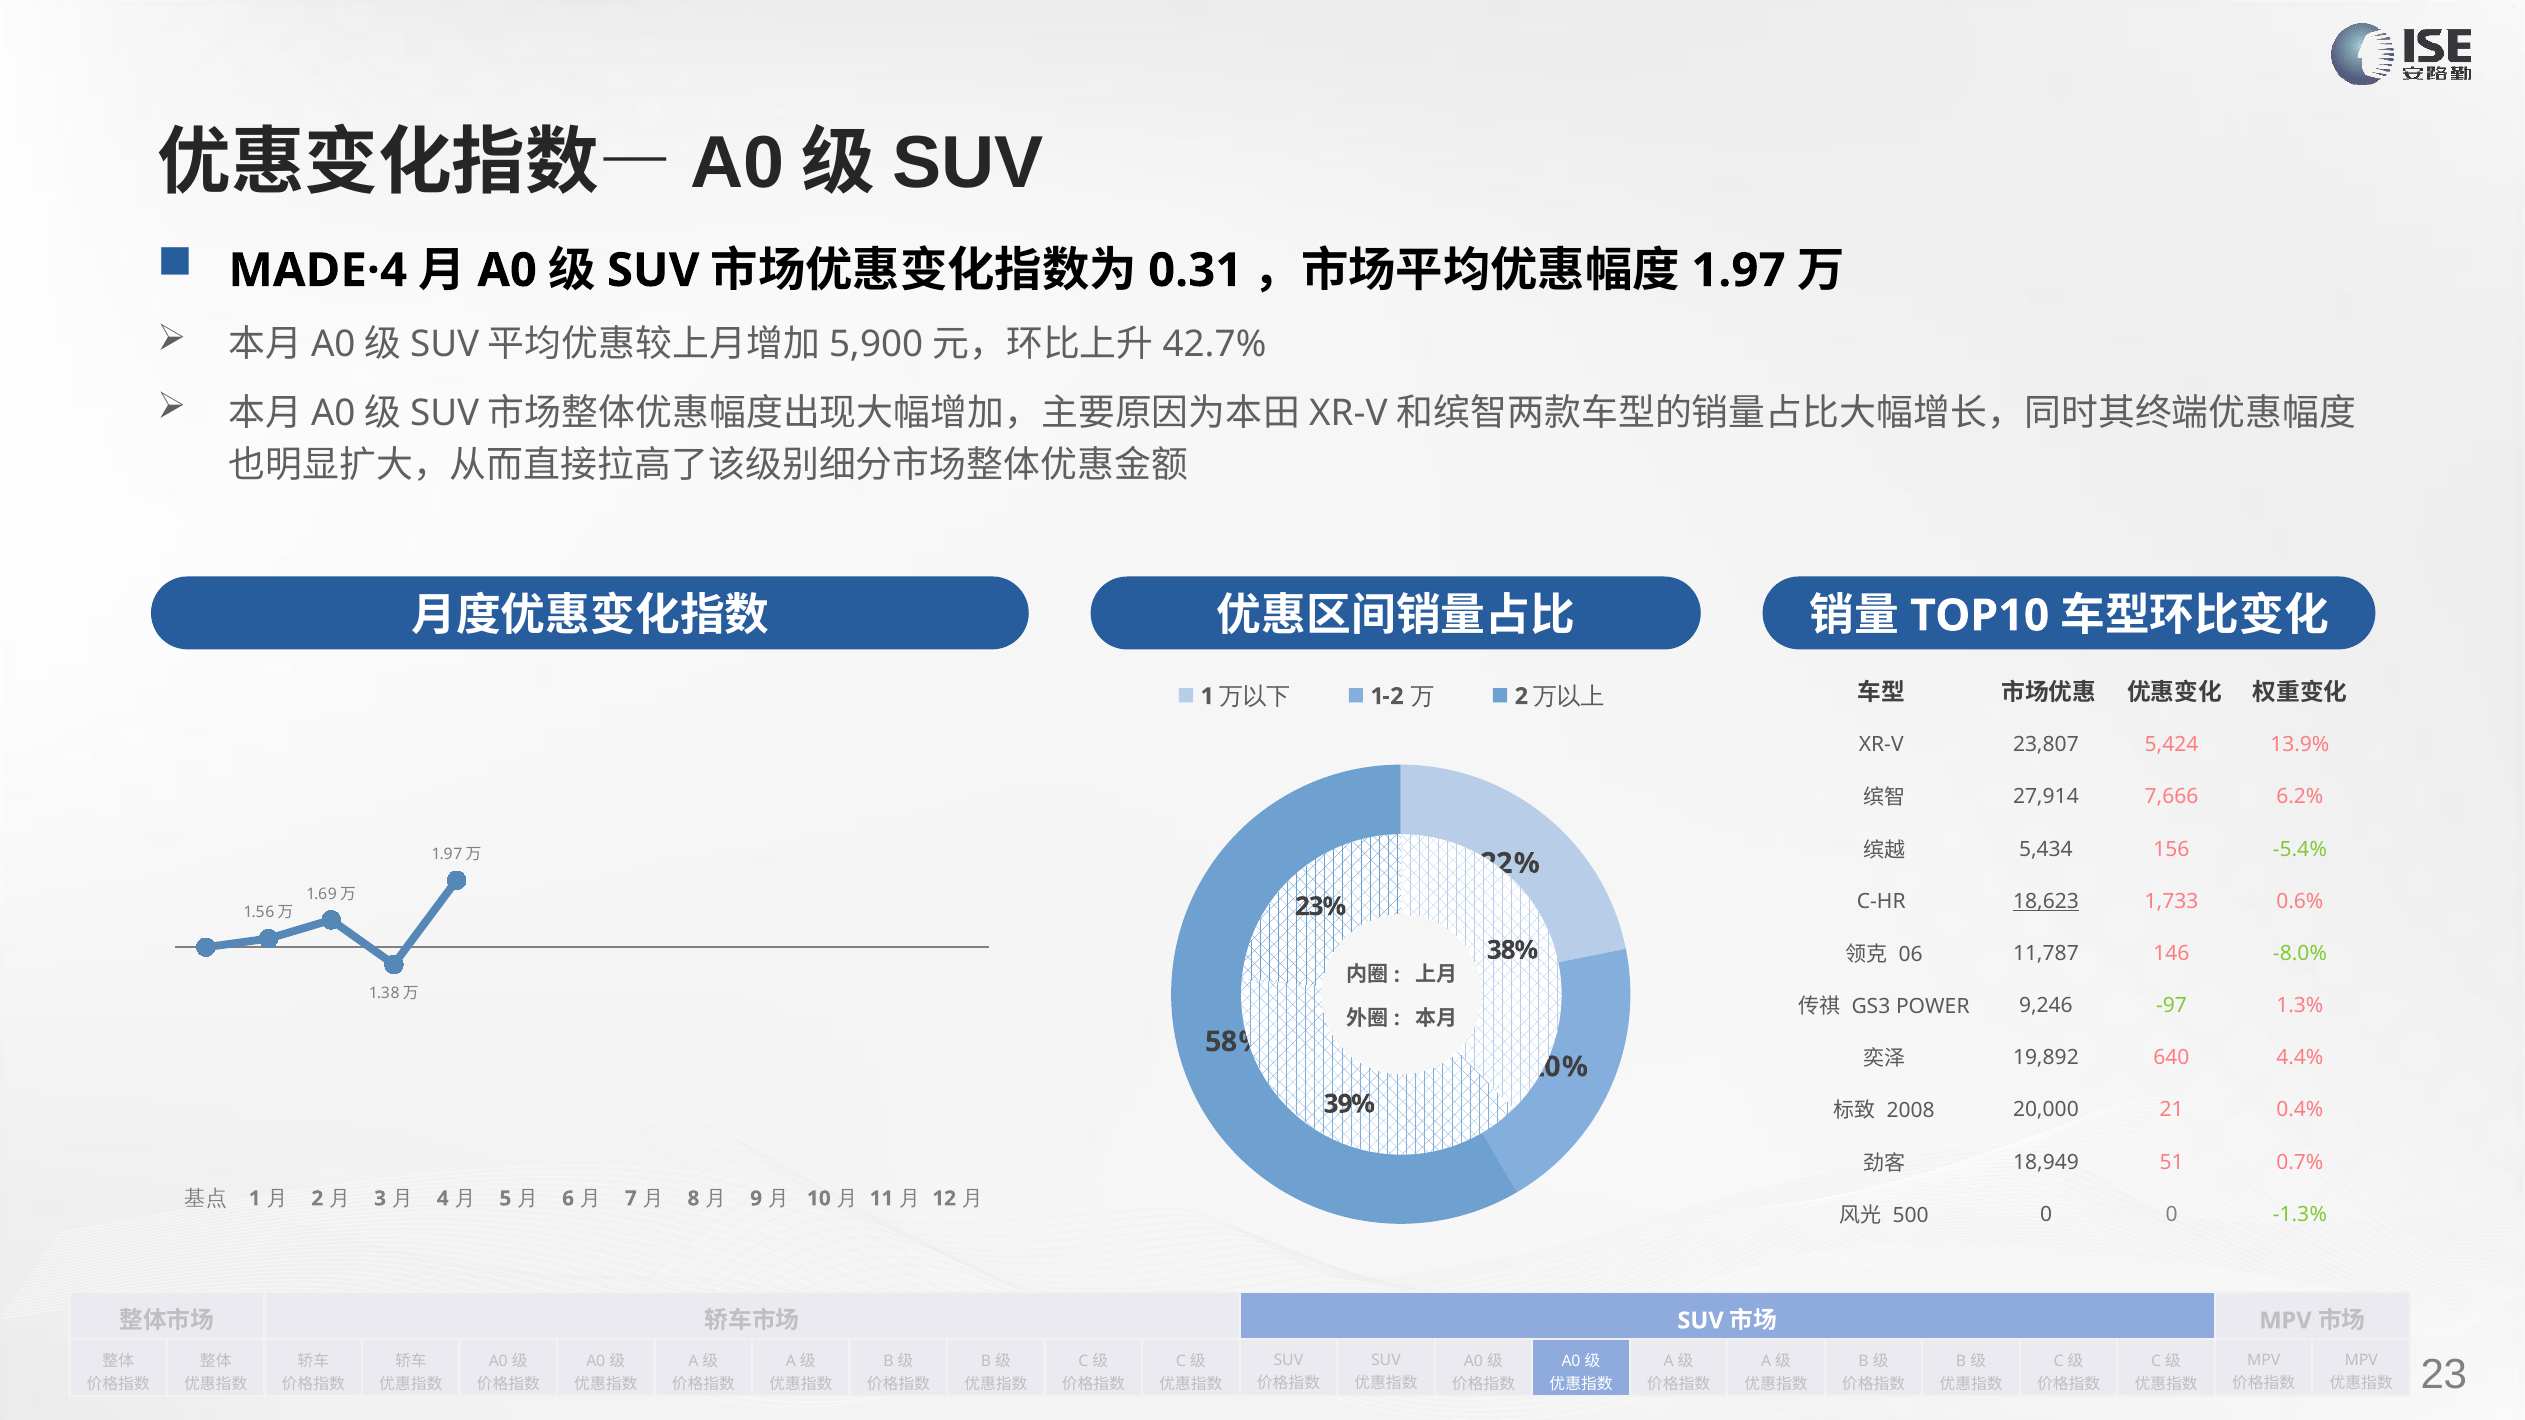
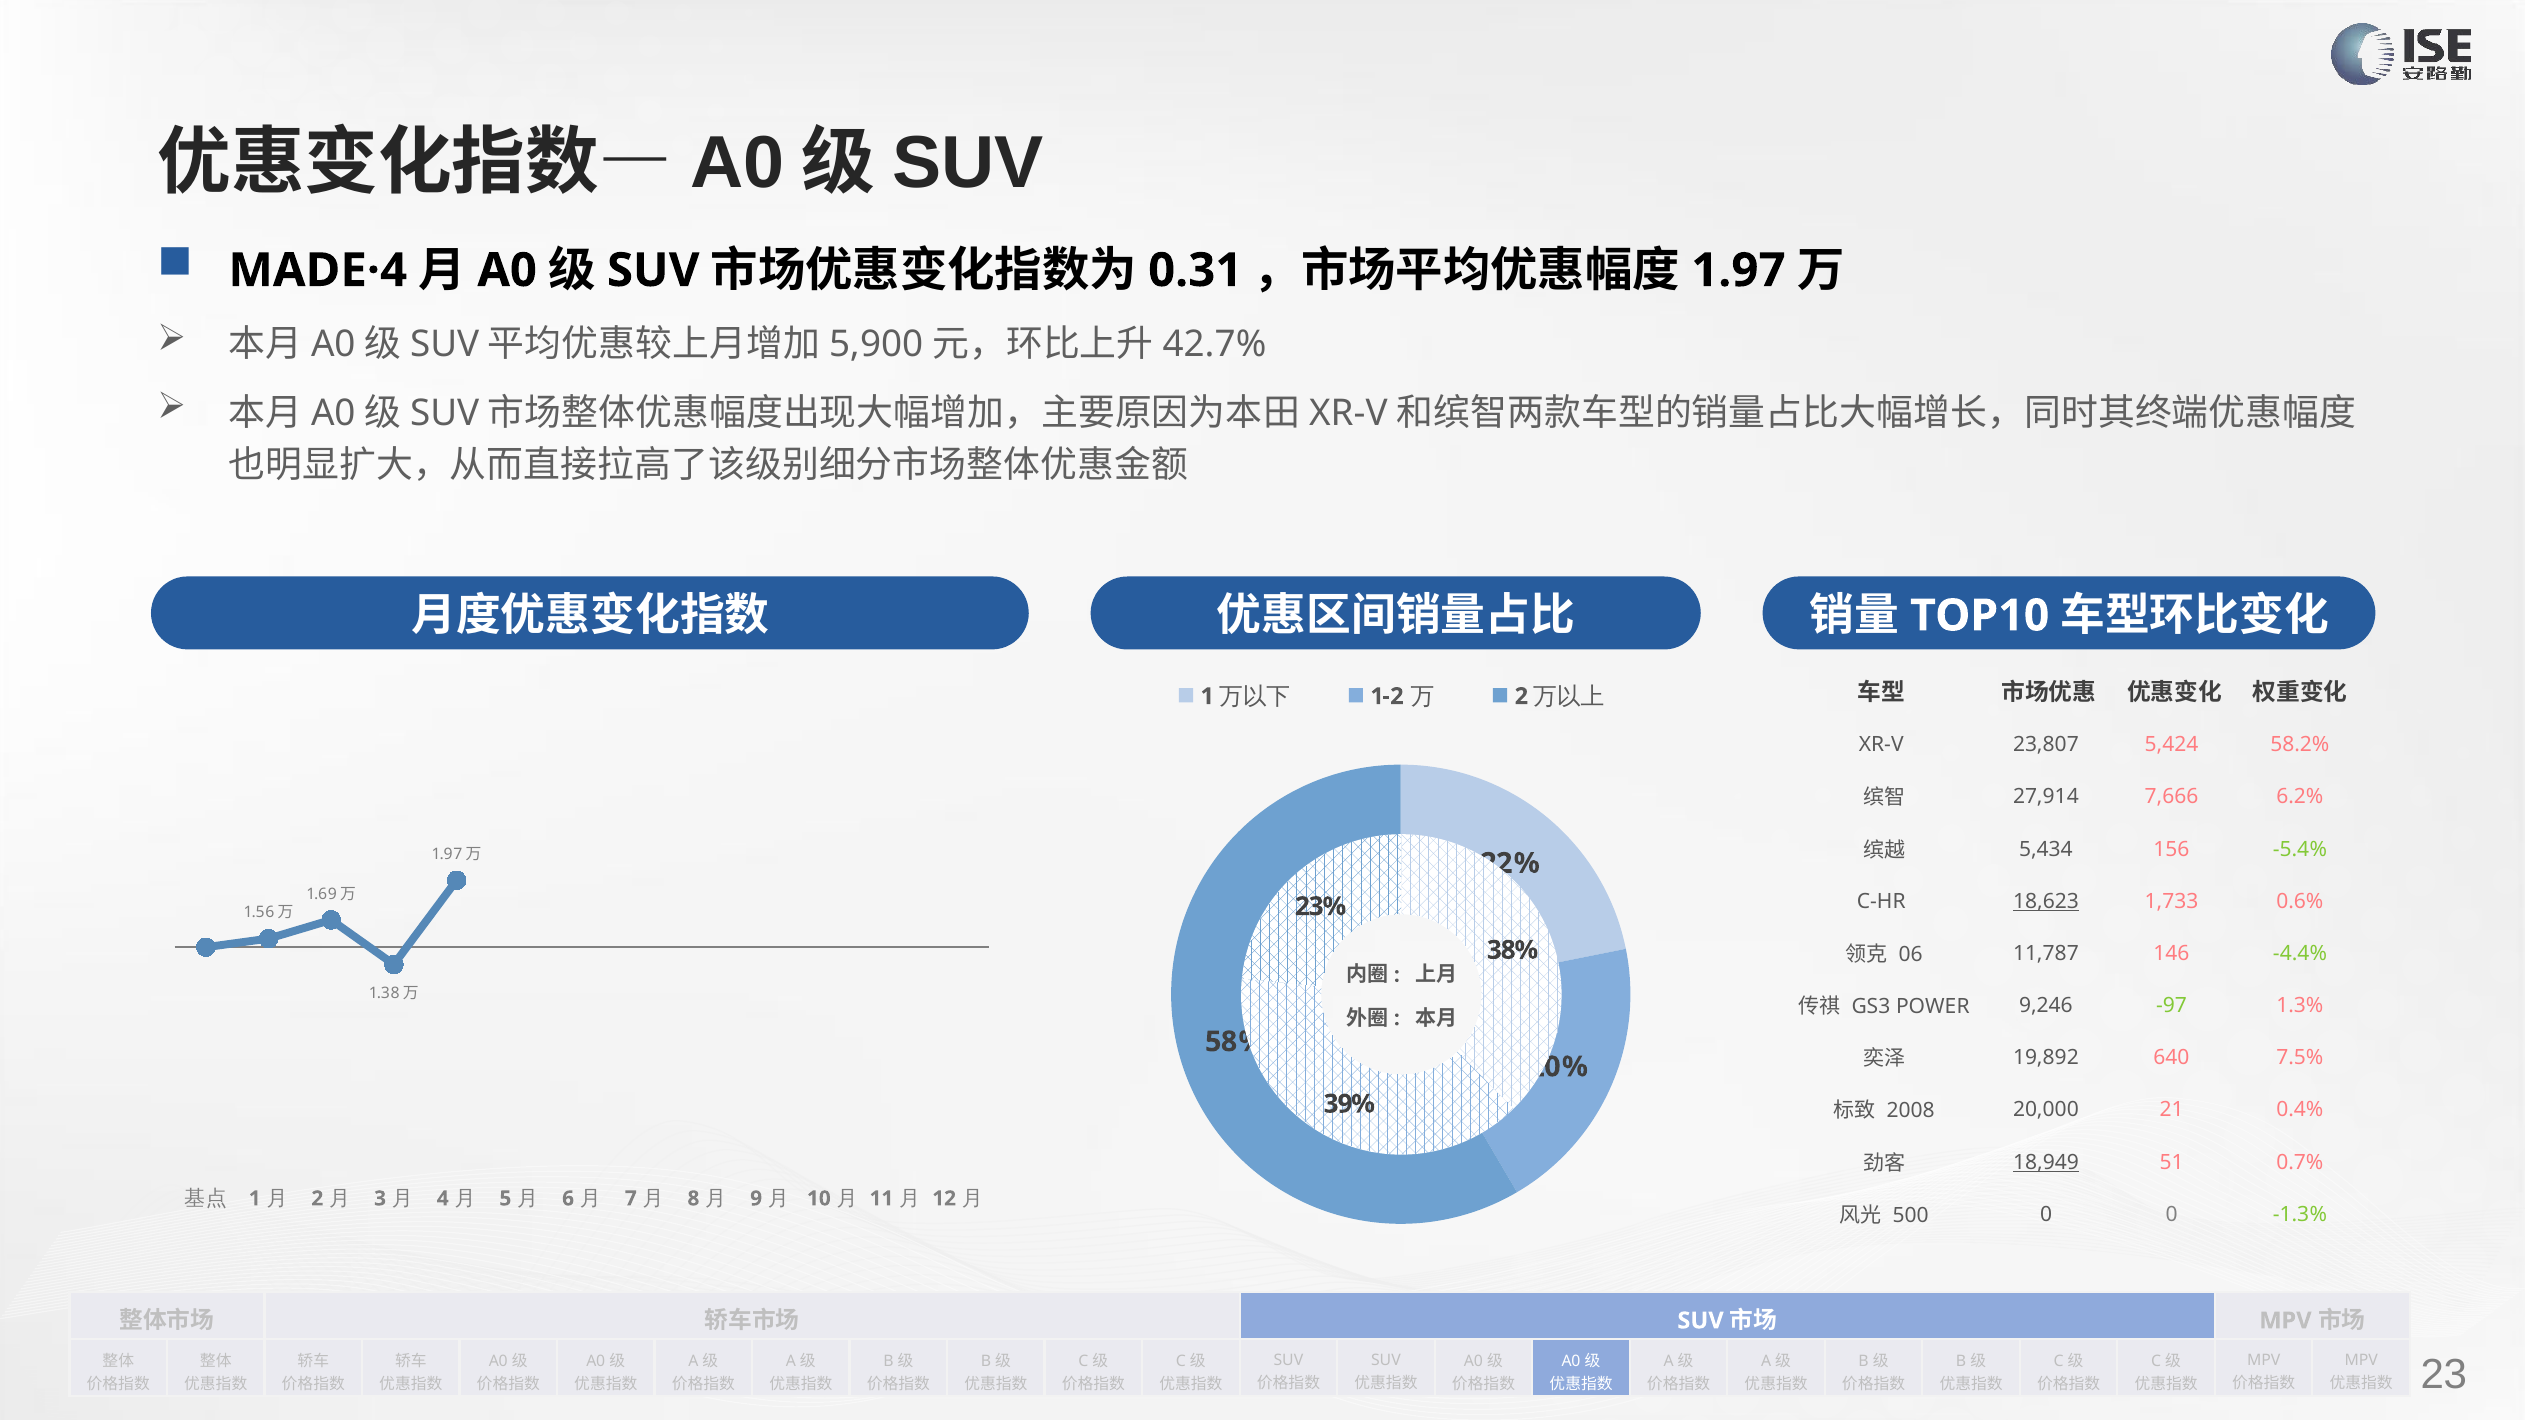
13.9%: 13.9% -> 58.2% (2300, 745)
-8.0%: -8.0% -> -4.4% (2300, 954)
4.4%: 4.4% -> 7.5% (2300, 1058)
18,949 underline: none -> present (2046, 1162)
